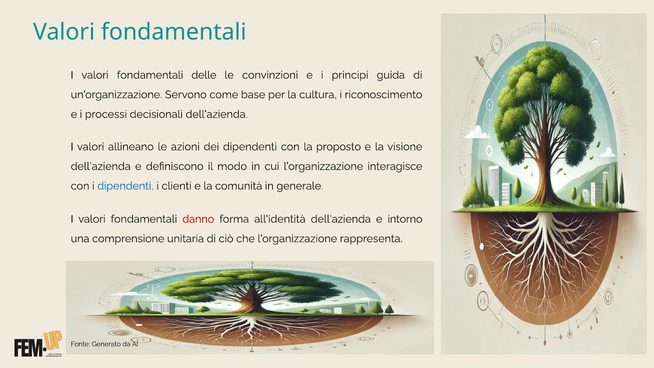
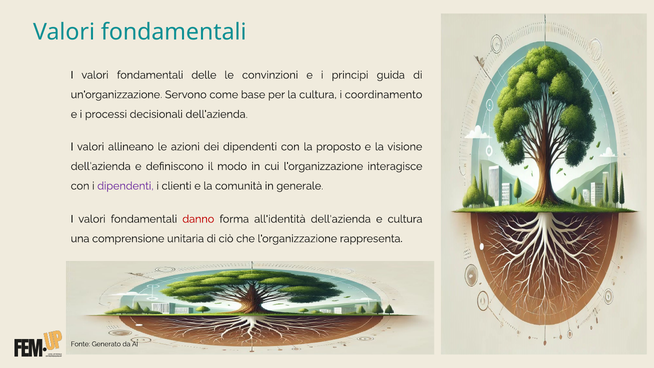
riconoscimento: riconoscimento -> coordinamento (384, 95)
dipendenti colour: blue -> purple (125, 186)
e intorno: intorno -> cultura (405, 219)
